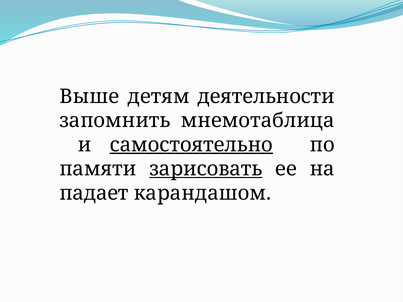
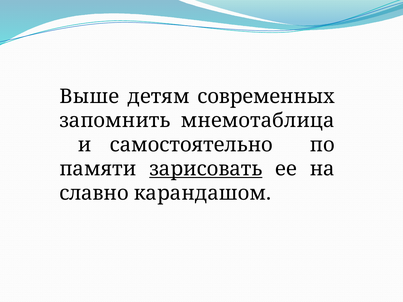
деятельности: деятельности -> современных (266, 96)
самостоятельно underline: present -> none (191, 145)
падает: падает -> славно (94, 193)
